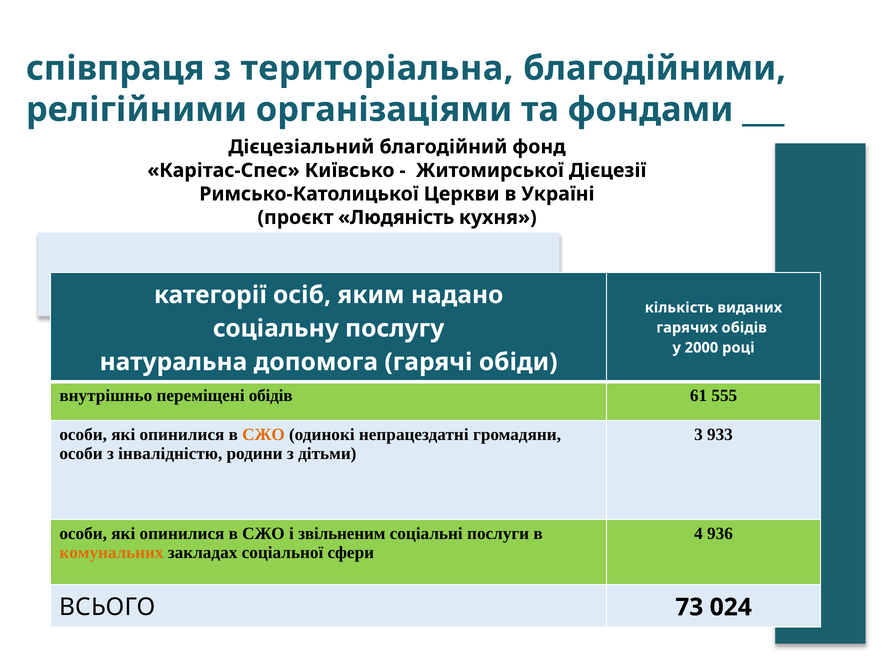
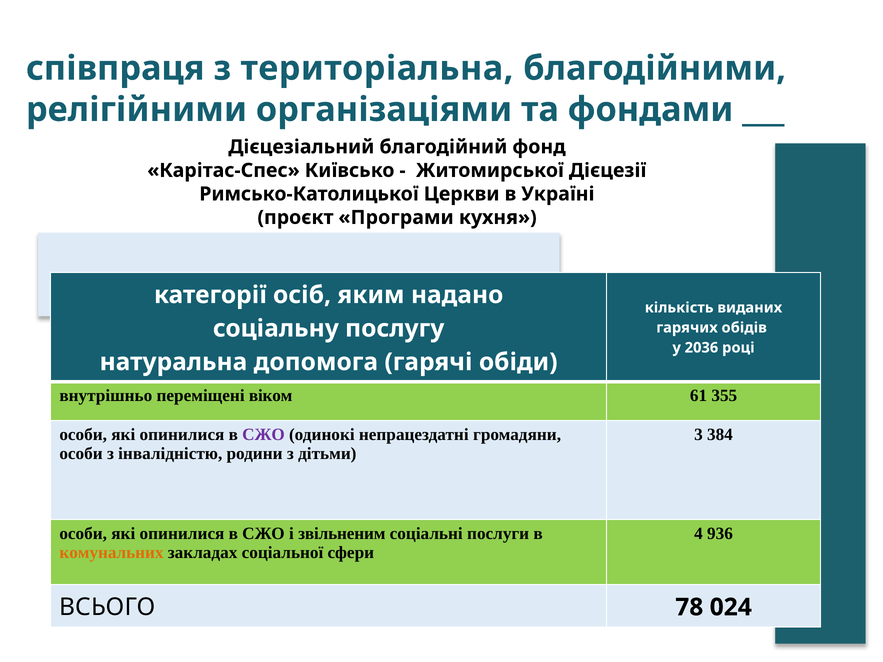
Людяність: Людяність -> Програми (396, 218)
2000: 2000 -> 2036 (701, 348)
переміщені обідів: обідів -> віком (271, 396)
555: 555 -> 355 (724, 396)
СЖО colour: orange -> purple (264, 435)
933: 933 -> 384 (720, 435)
73: 73 -> 78 (689, 607)
